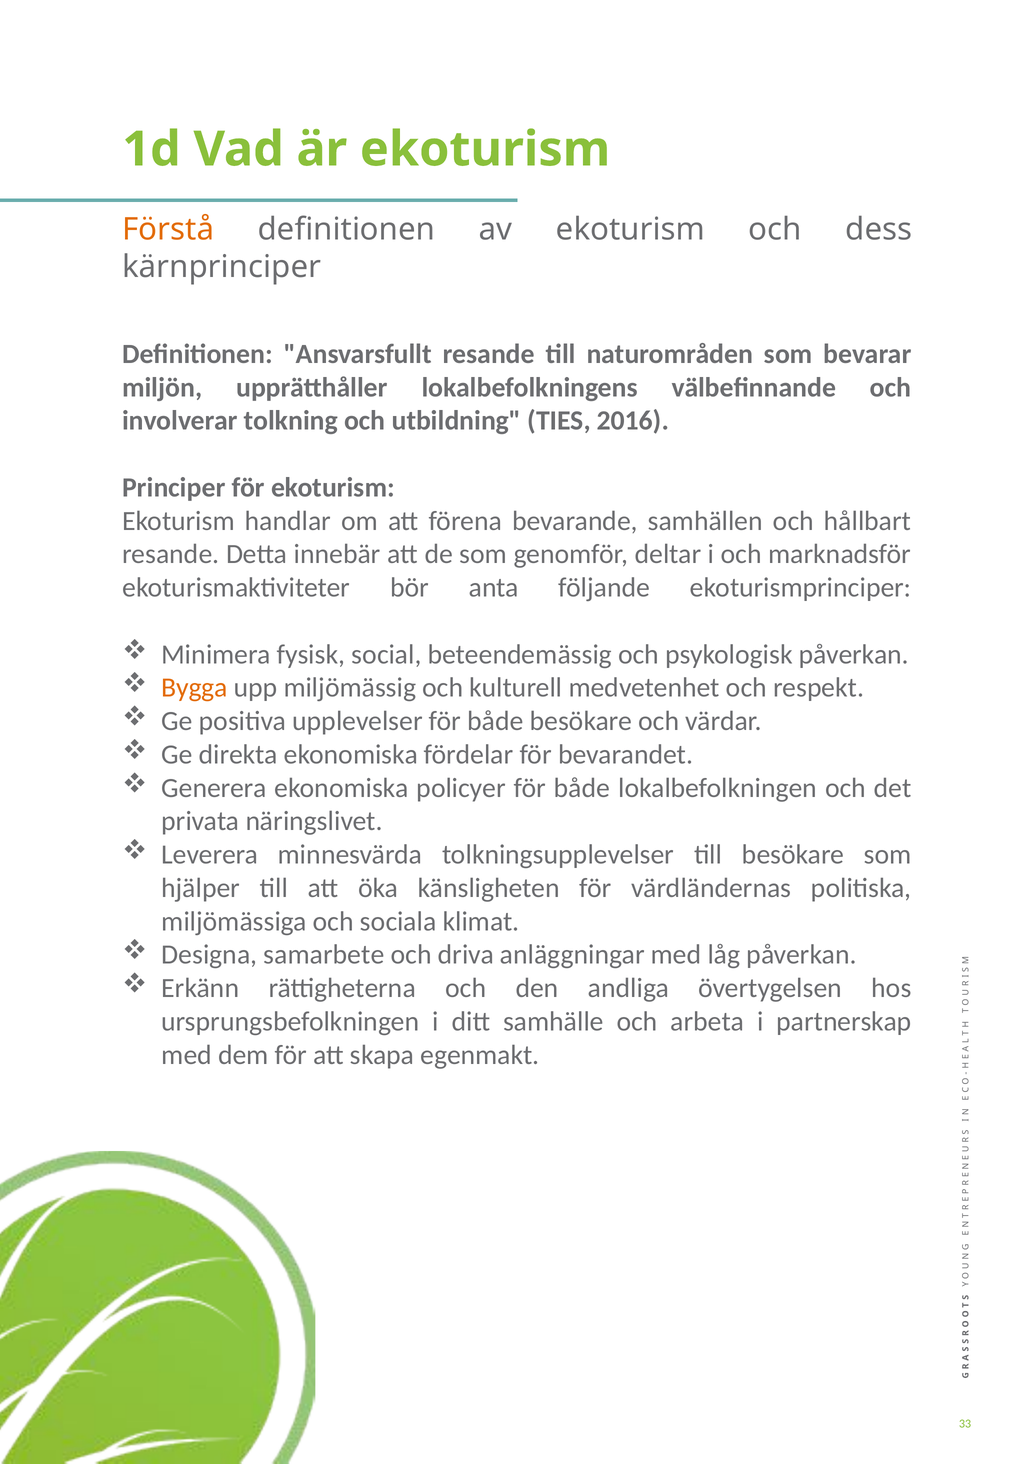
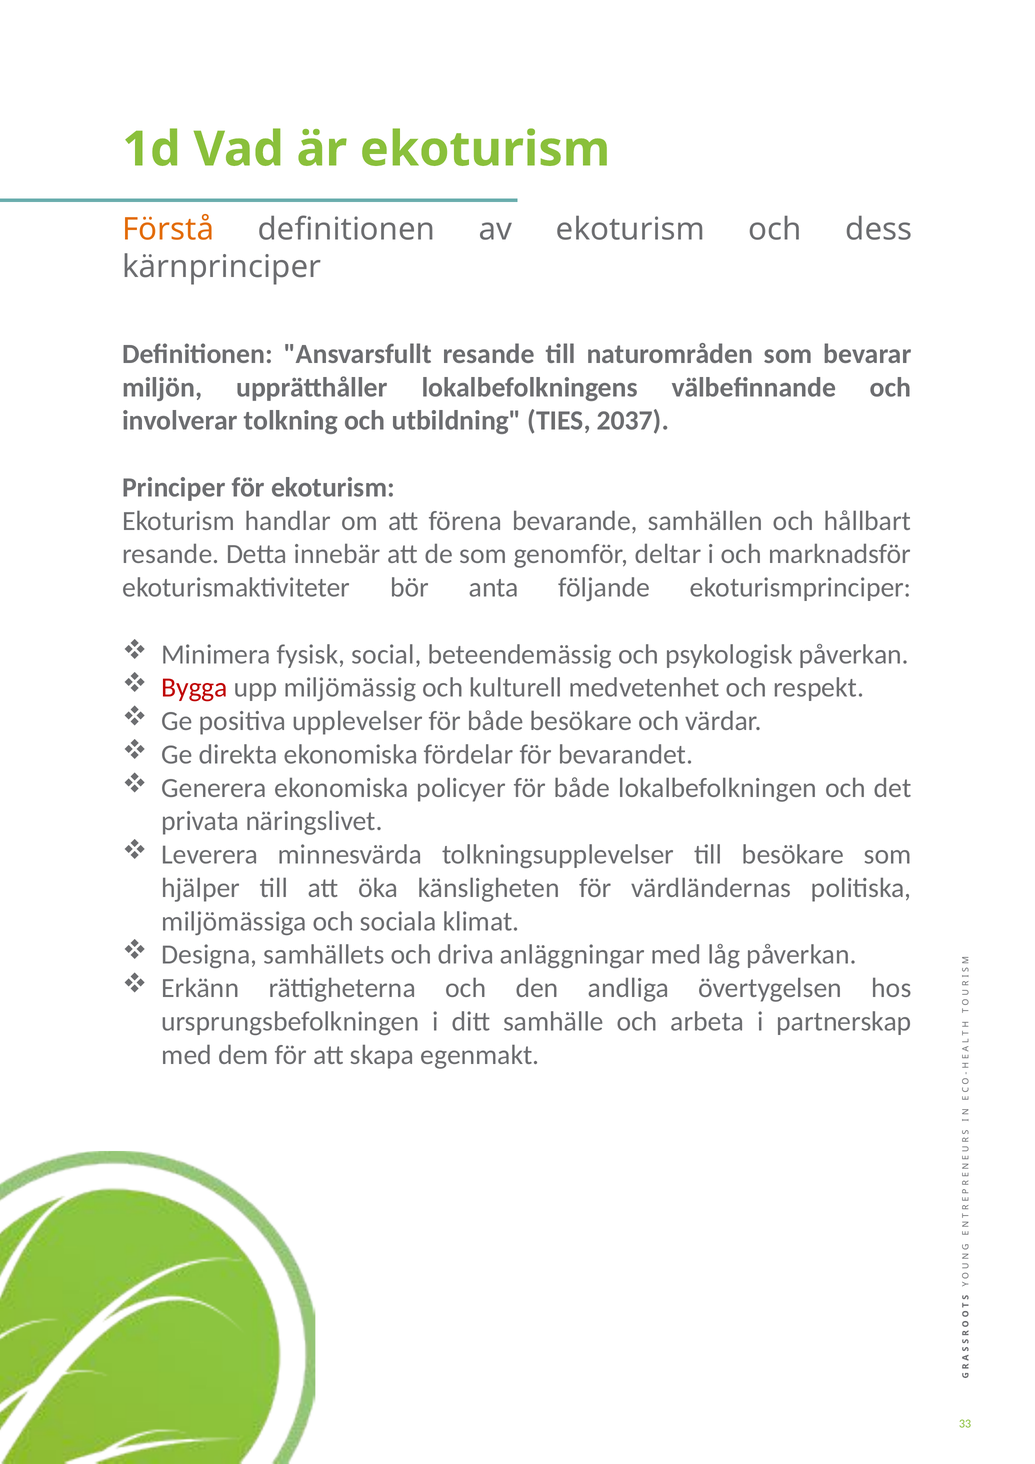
2016: 2016 -> 2037 (633, 421)
Bygga colour: orange -> red (195, 688)
samarbete: samarbete -> samhällets (324, 955)
